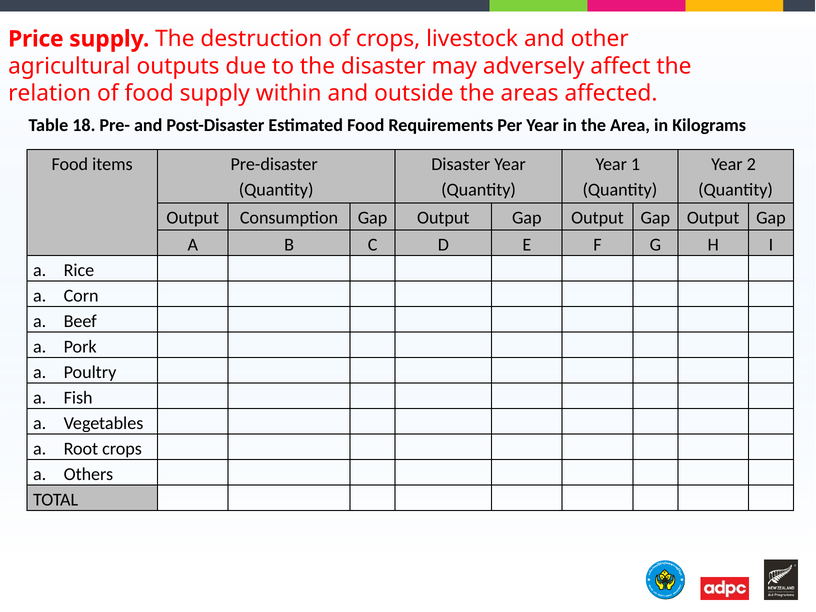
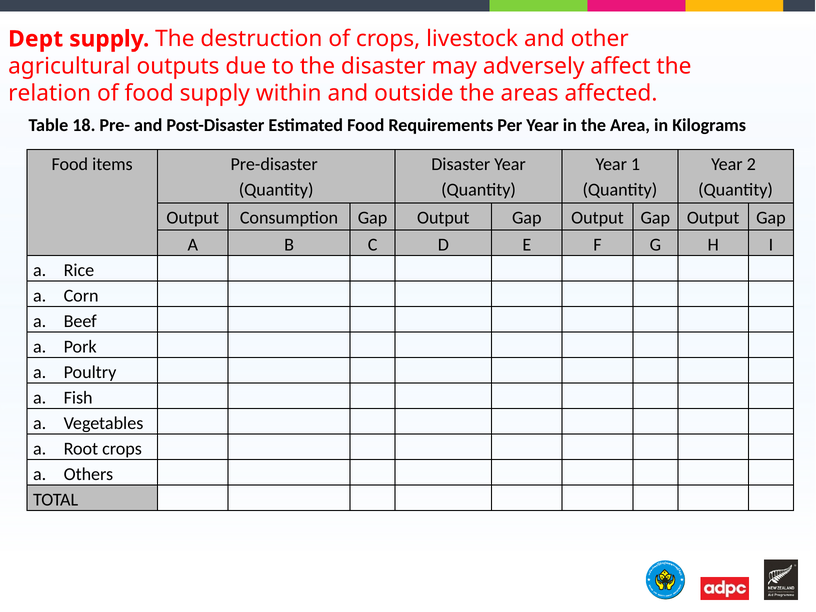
Price: Price -> Dept (36, 39)
